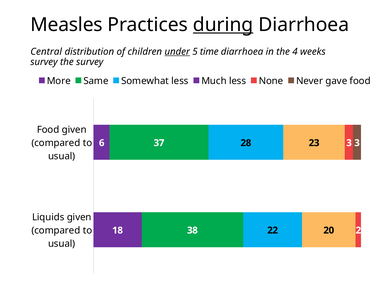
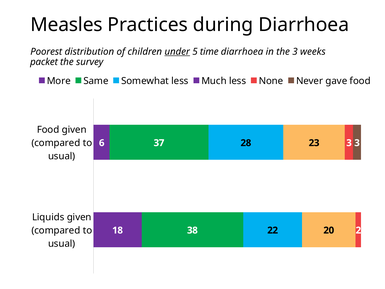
during underline: present -> none (223, 25)
Central: Central -> Poorest (46, 52)
the 4: 4 -> 3 (295, 52)
survey: survey -> packet (44, 62)
